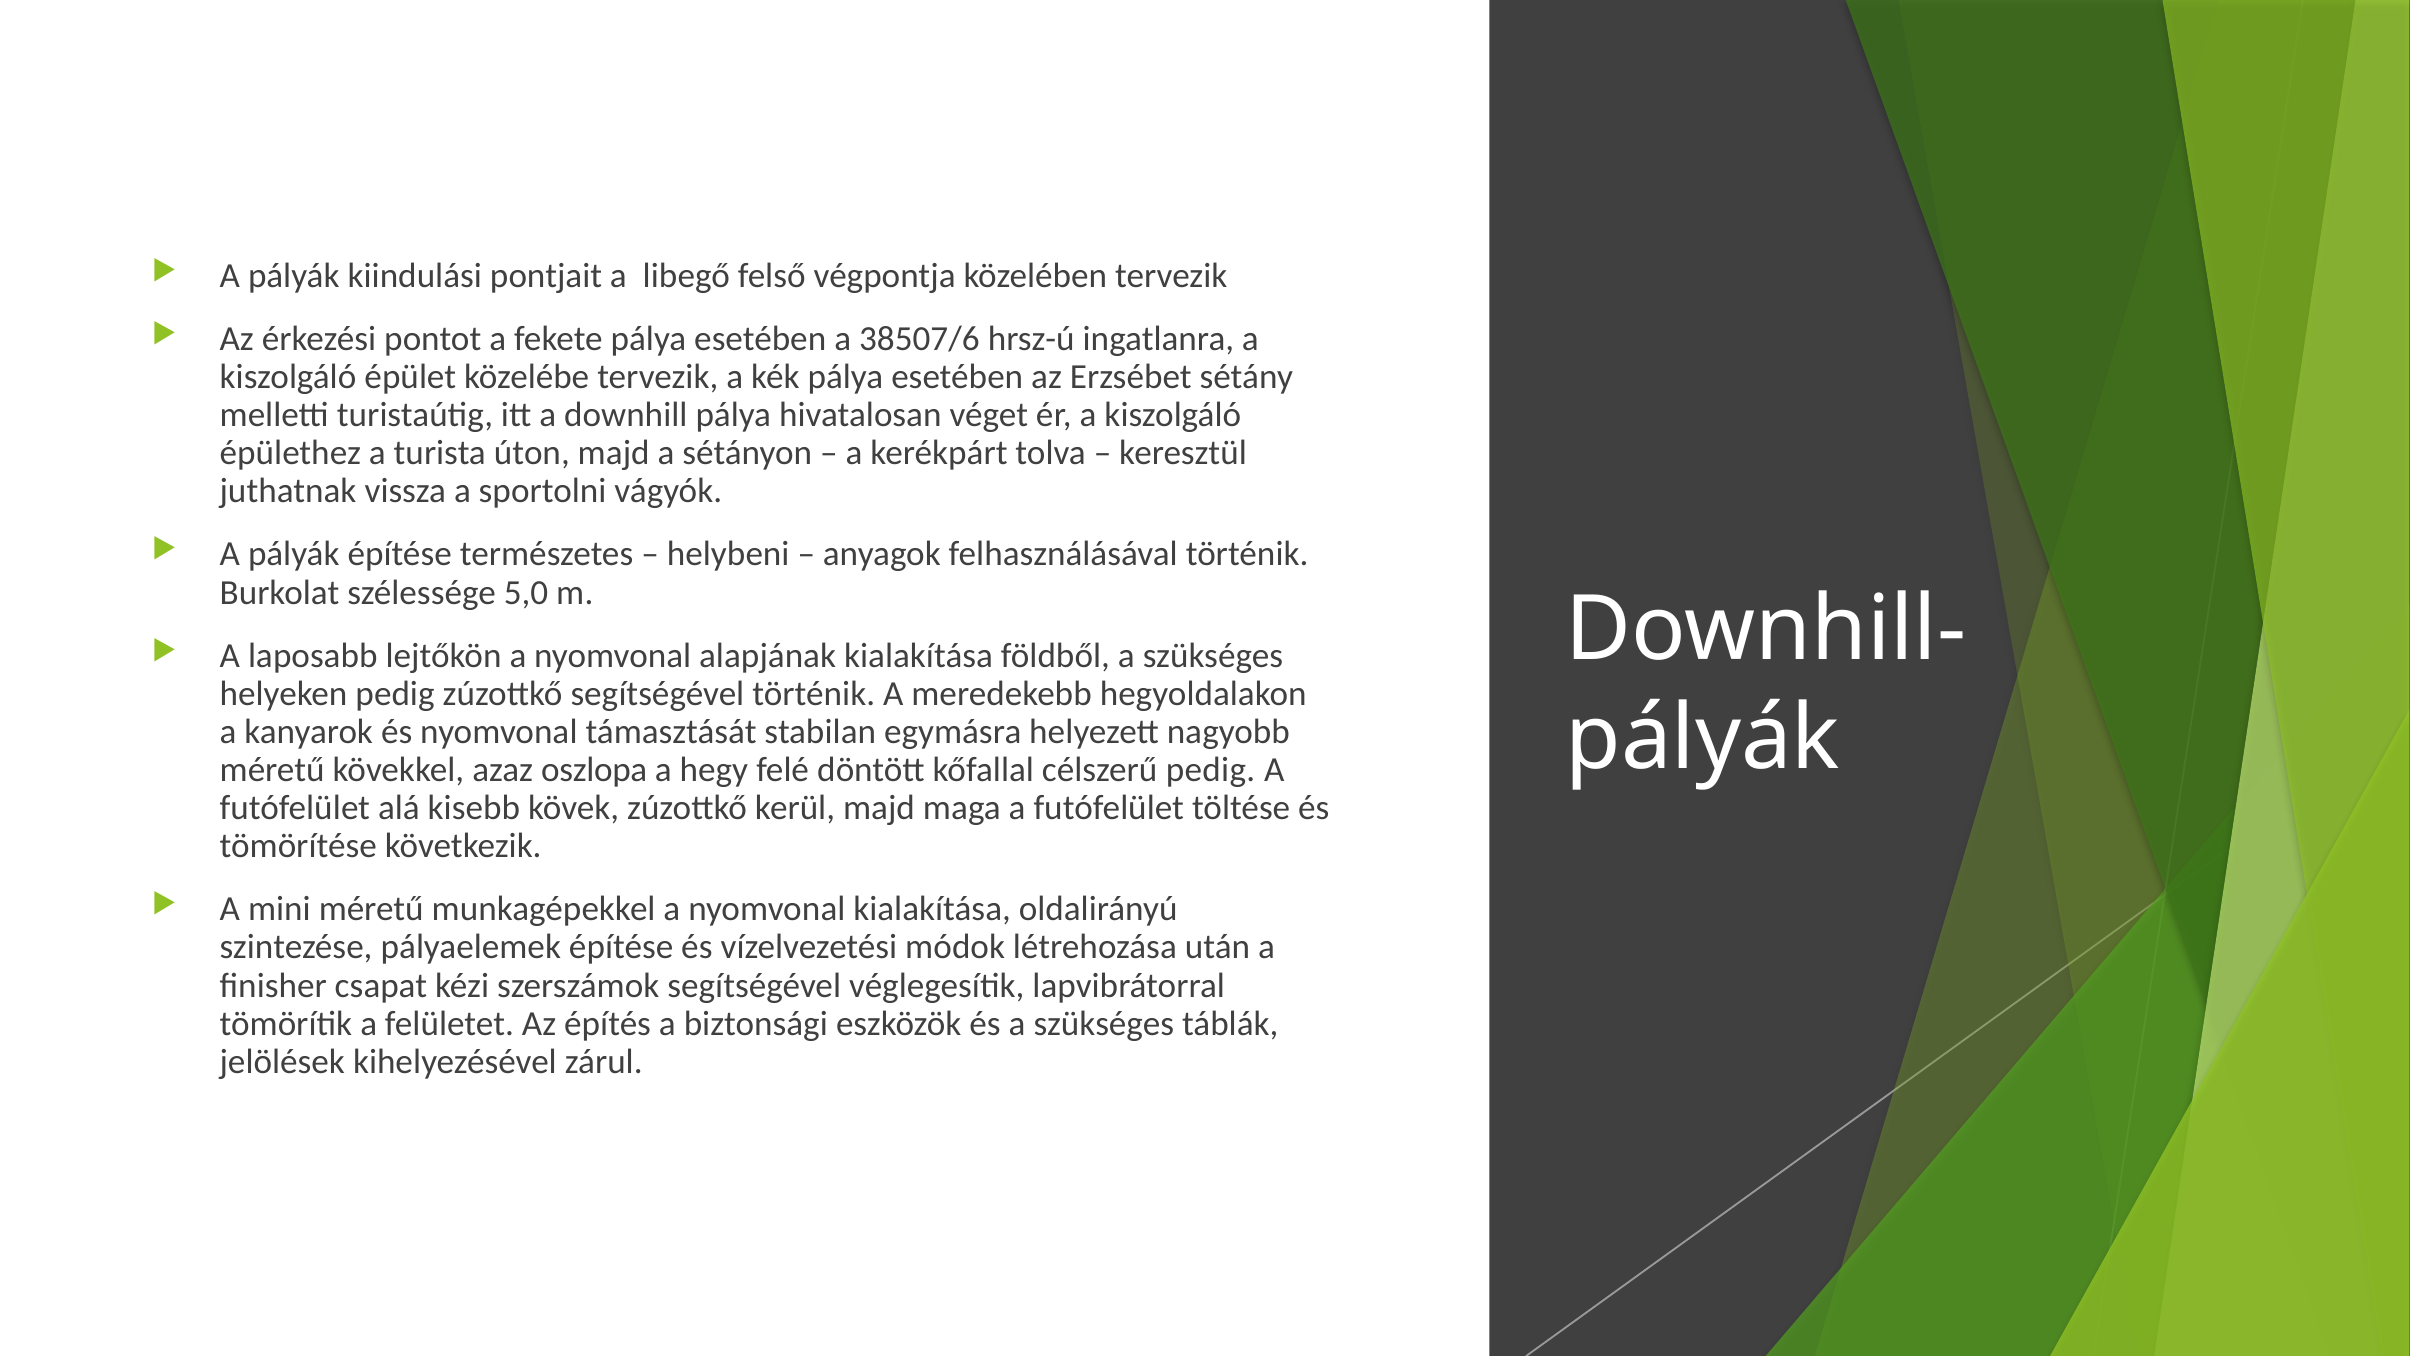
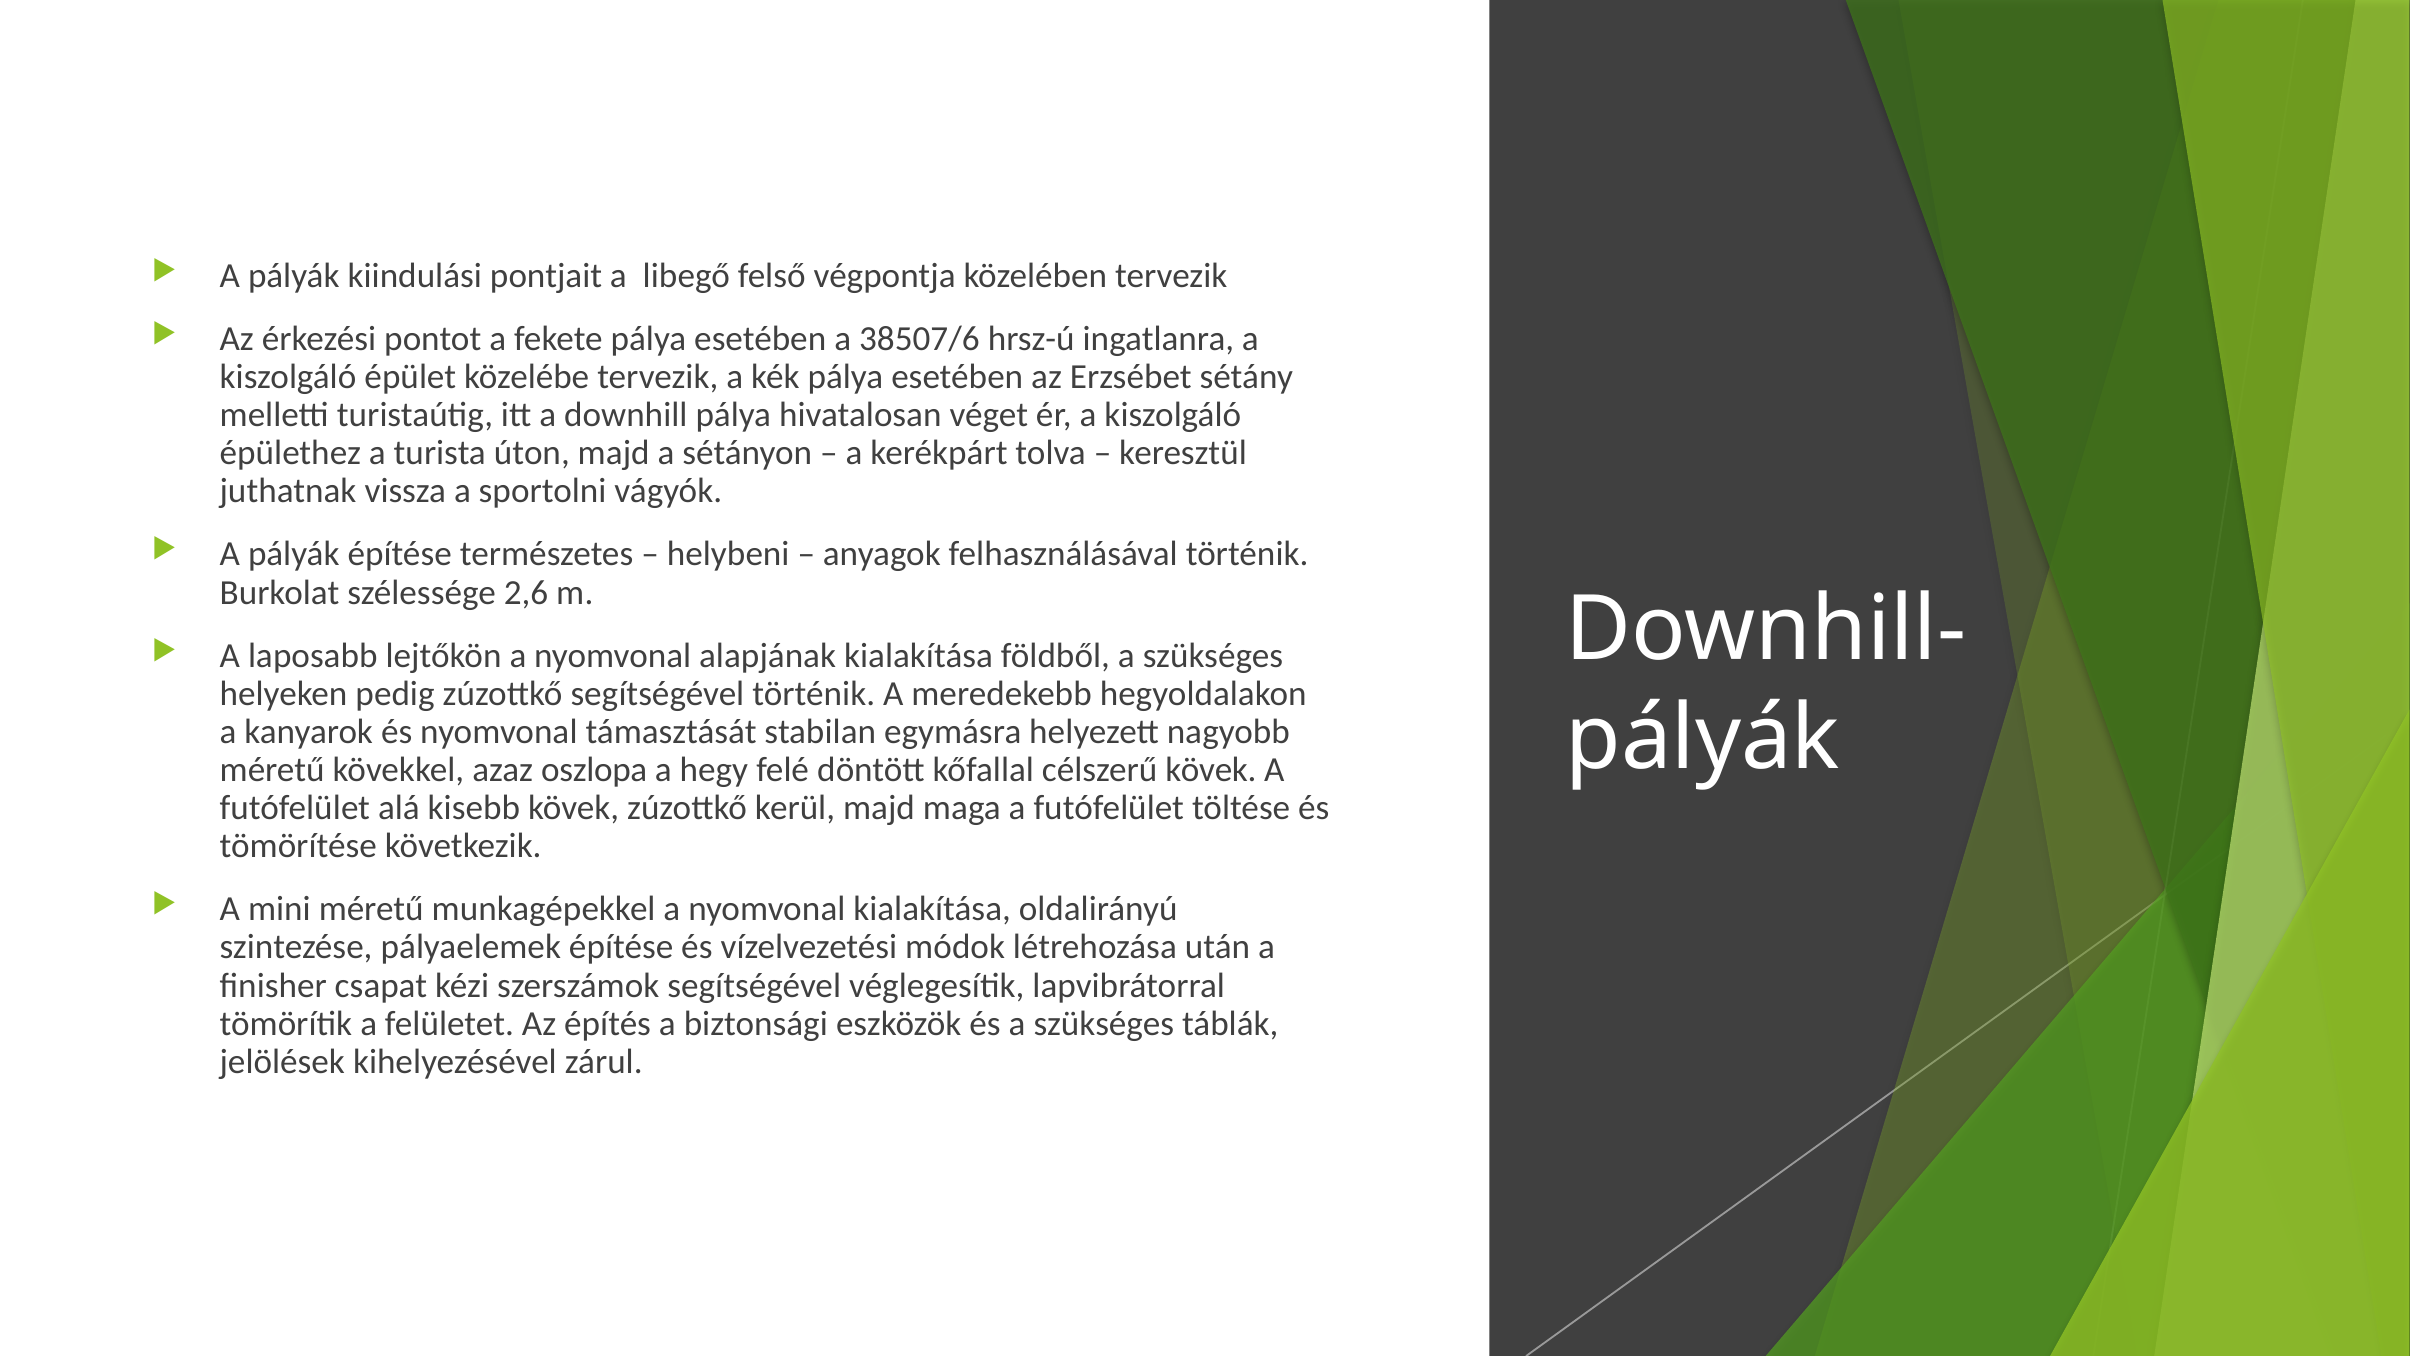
5,0: 5,0 -> 2,6 (526, 592)
célszerű pedig: pedig -> kövek (1211, 770)
